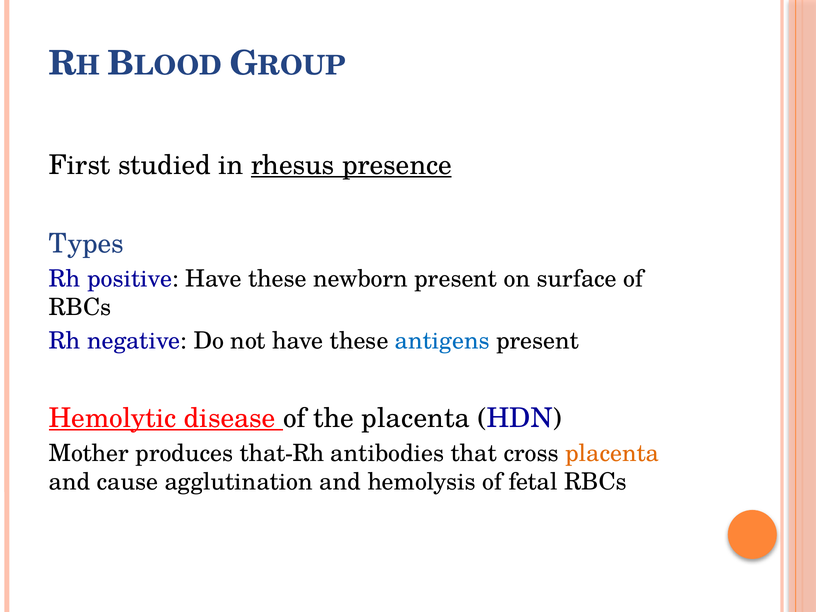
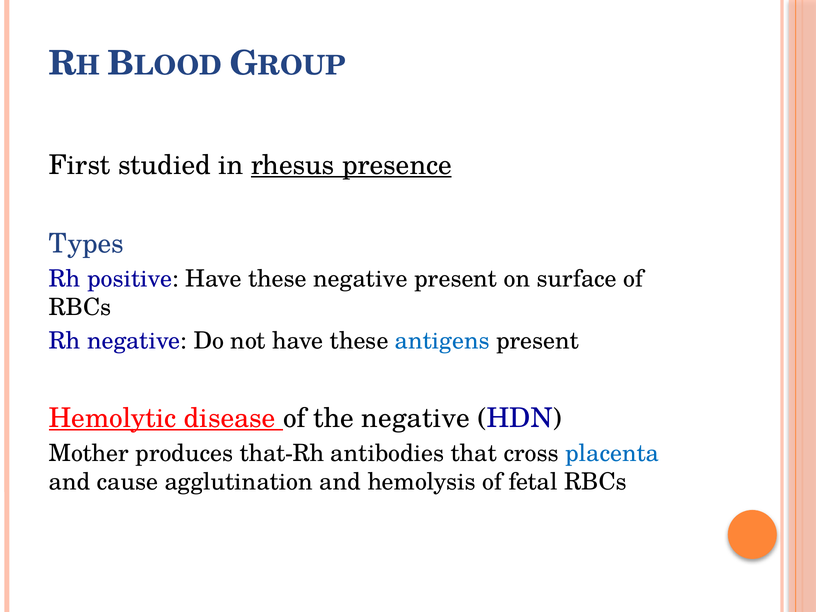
these newborn: newborn -> negative (360, 279)
the placenta: placenta -> negative (416, 418)
placenta colour: orange -> blue (612, 453)
